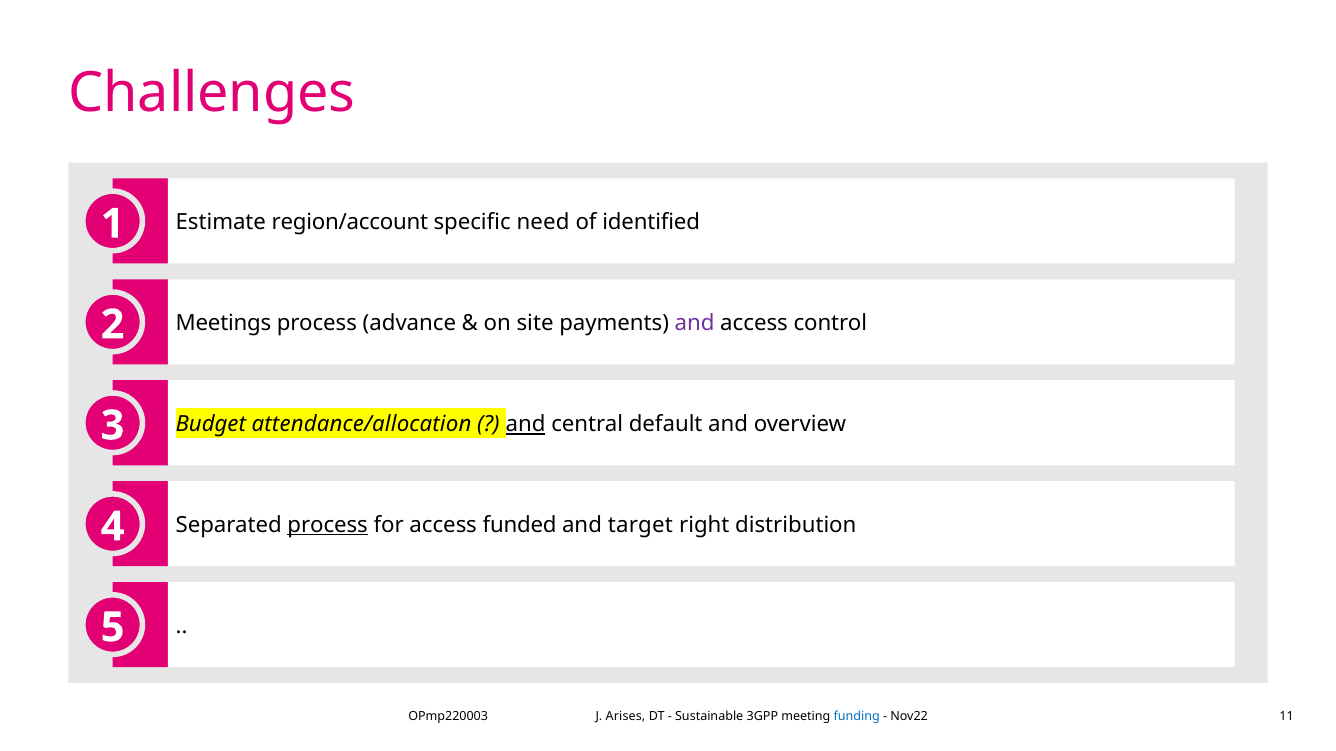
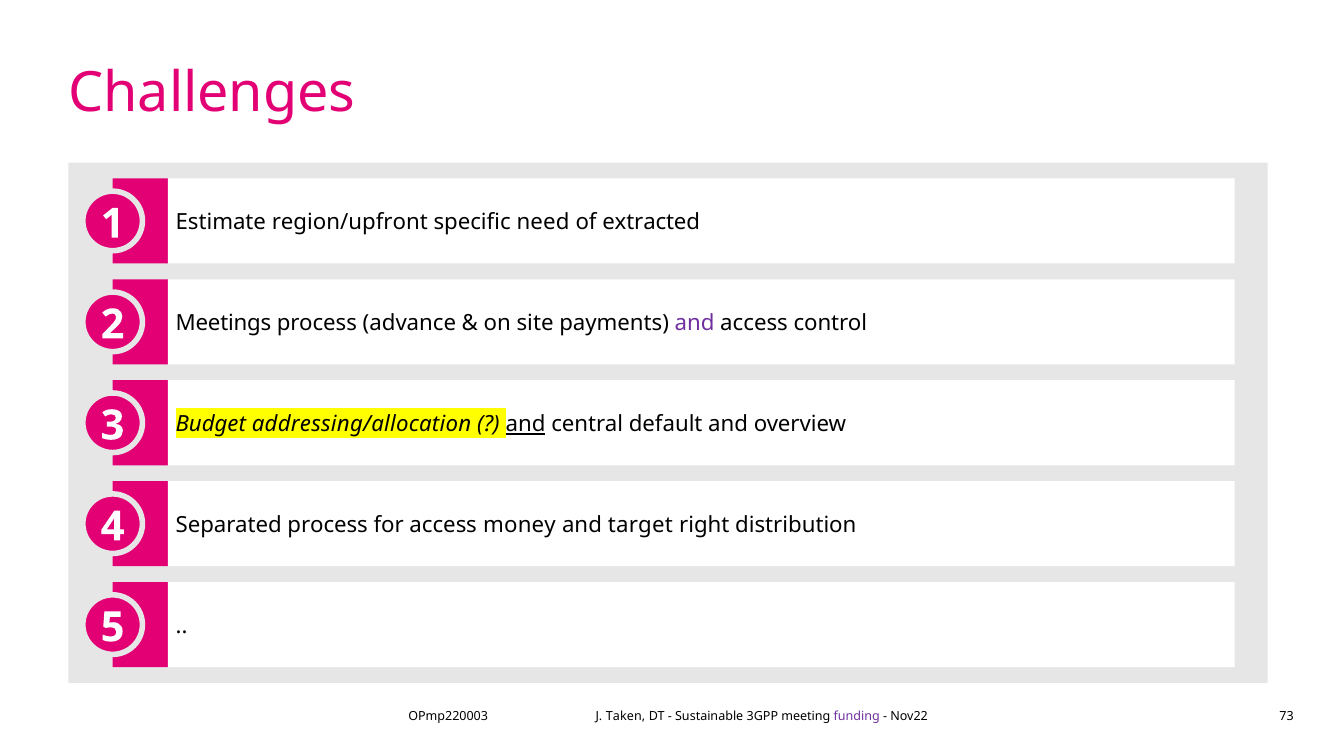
region/account: region/account -> region/upfront (350, 223)
identified: identified -> extracted (651, 223)
attendance/allocation: attendance/allocation -> addressing/allocation (362, 425)
process underline: present -> none (328, 526)
funded: funded -> money (519, 526)
Arises: Arises -> Taken (626, 717)
funding colour: blue -> purple (857, 717)
11: 11 -> 73 (1287, 717)
